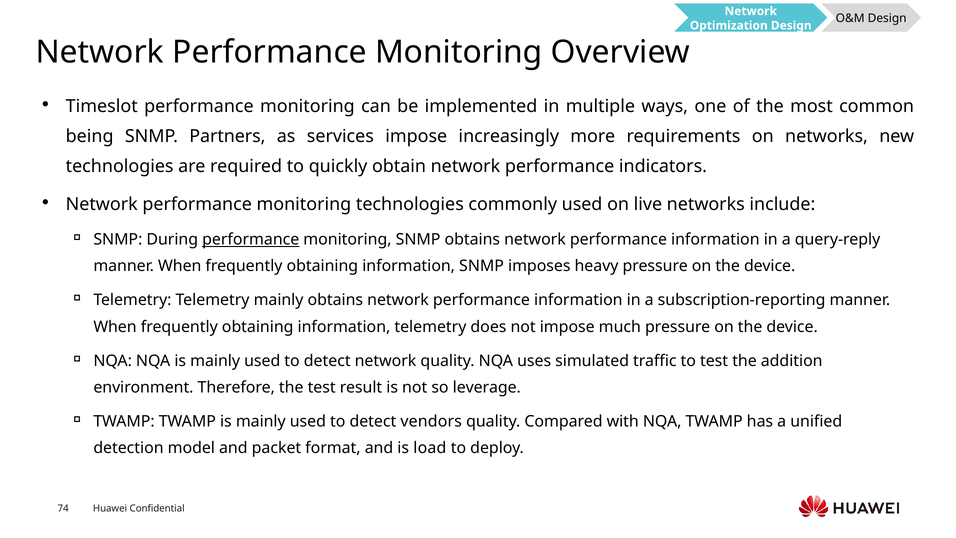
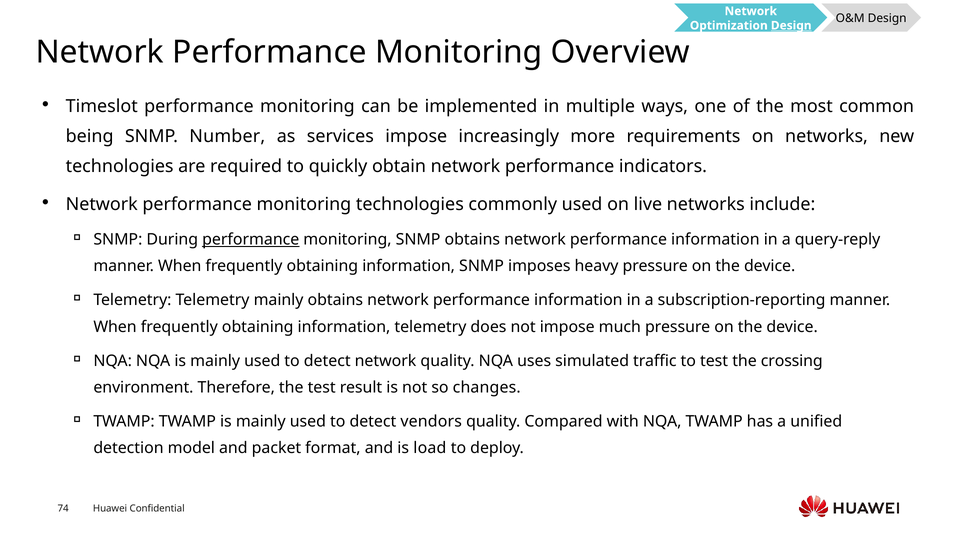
Design underline: none -> present (791, 26)
Partners: Partners -> Number (227, 136)
addition: addition -> crossing (792, 361)
leverage: leverage -> changes (487, 387)
